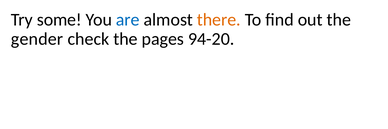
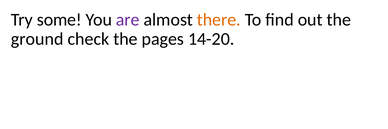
are colour: blue -> purple (128, 20)
gender: gender -> ground (37, 39)
94-20: 94-20 -> 14-20 (211, 39)
